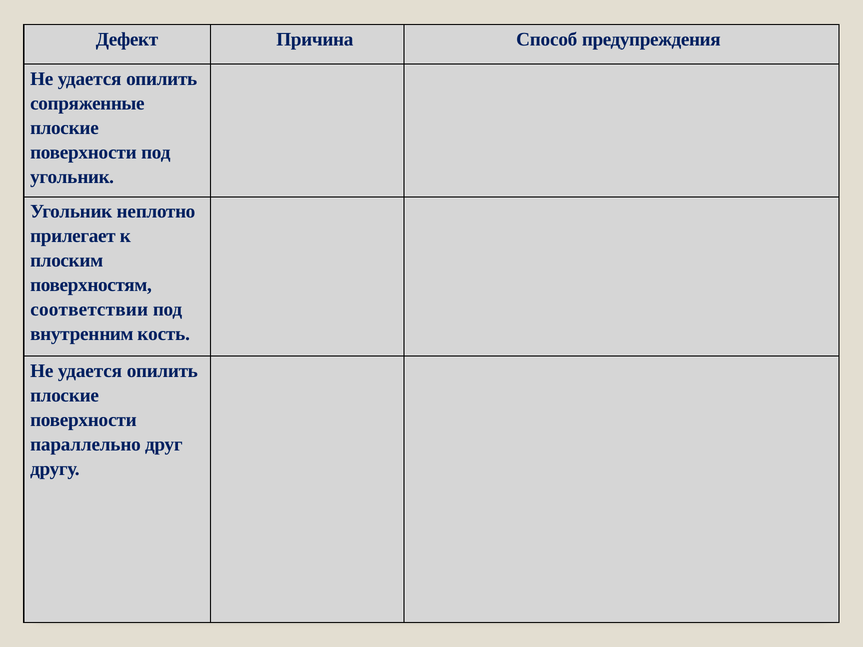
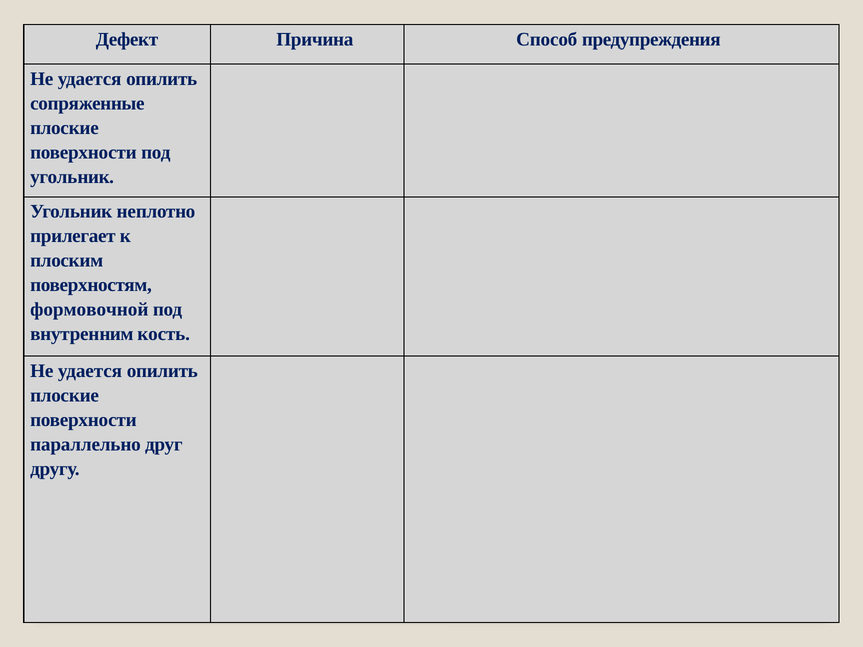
соответствии: соответствии -> формовочной (89, 310)
